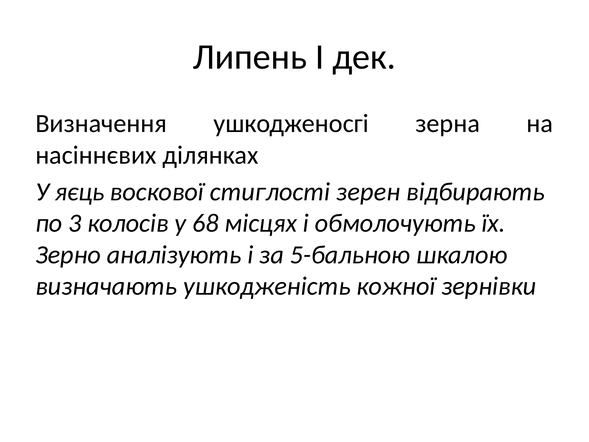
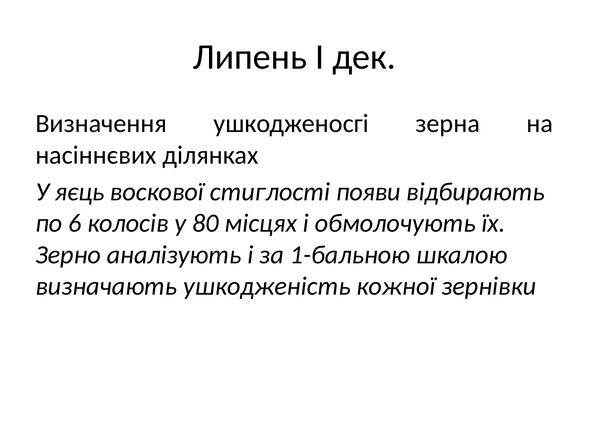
зерен: зерен -> появи (368, 192)
3: 3 -> 6 (75, 223)
68: 68 -> 80 (205, 223)
5-бальною: 5-бальною -> 1-бальною (350, 255)
